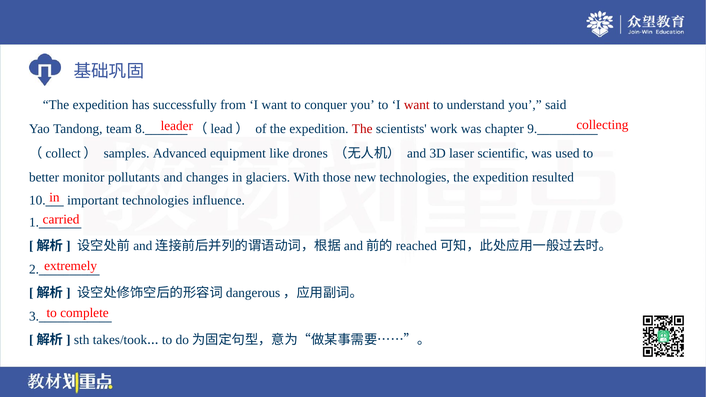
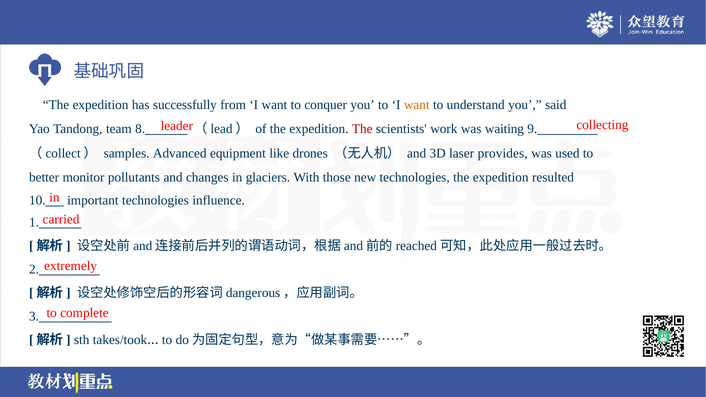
want colour: red -> orange (417, 105)
chapter: chapter -> waiting (504, 129)
scientific: scientific -> provides (503, 153)
